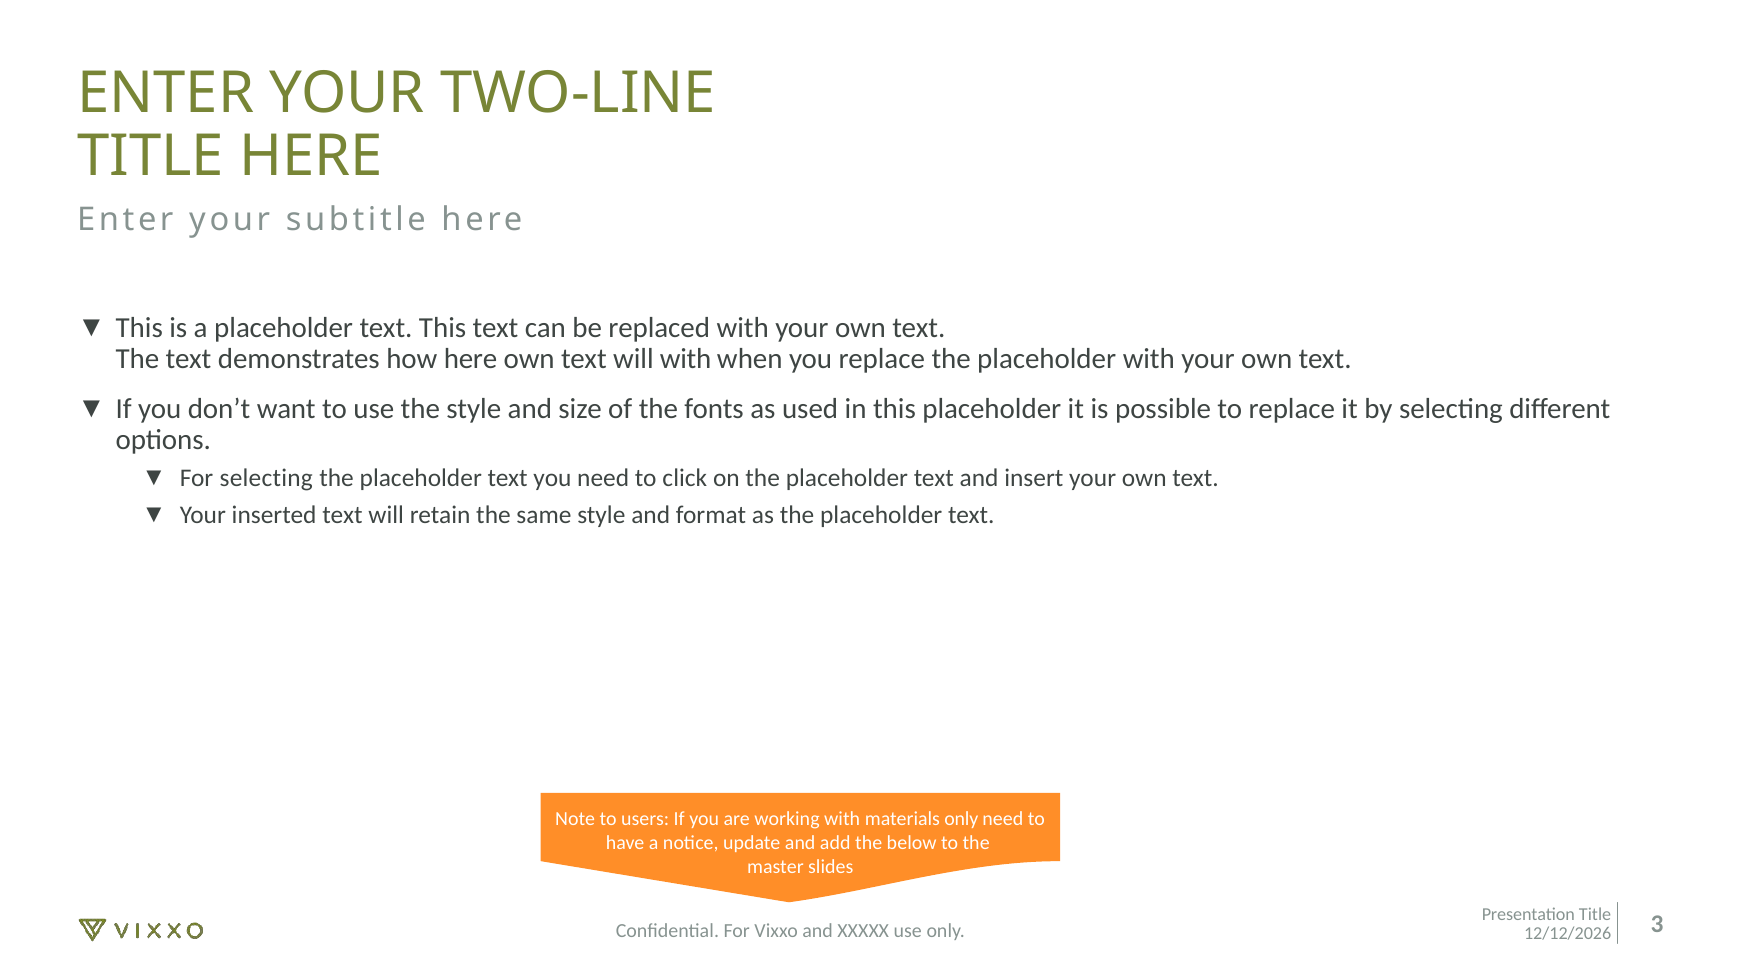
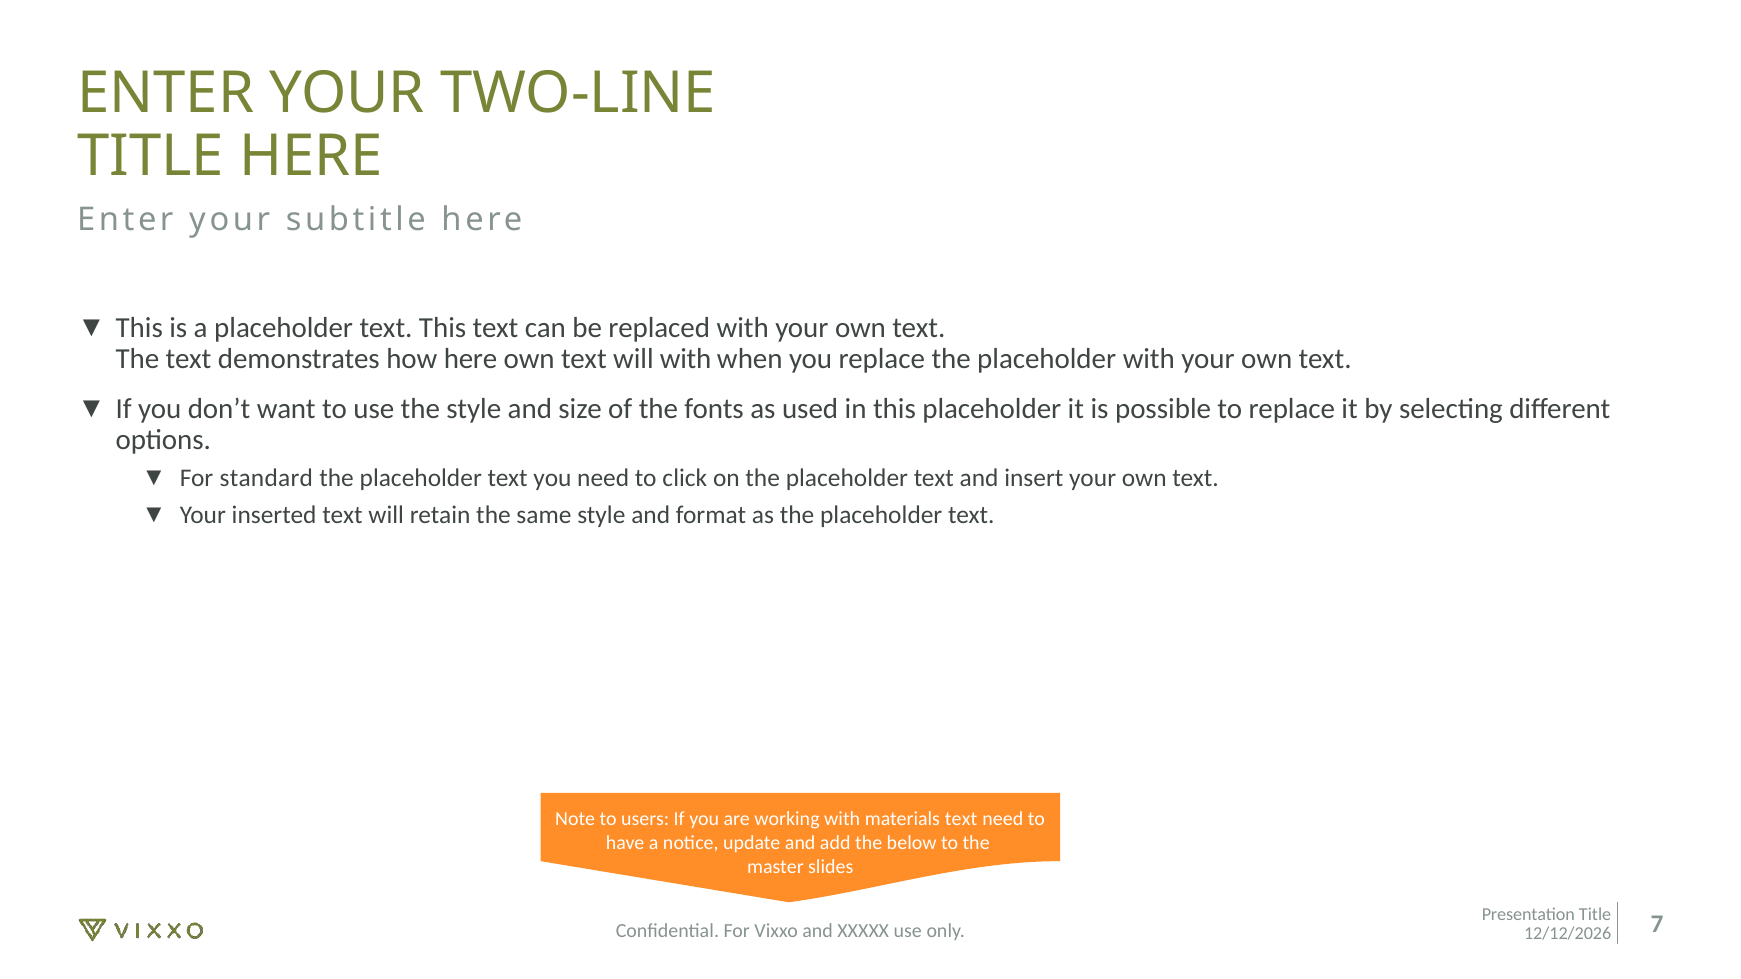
For selecting: selecting -> standard (266, 479)
materials only: only -> text (961, 820)
3: 3 -> 7 (1657, 925)
